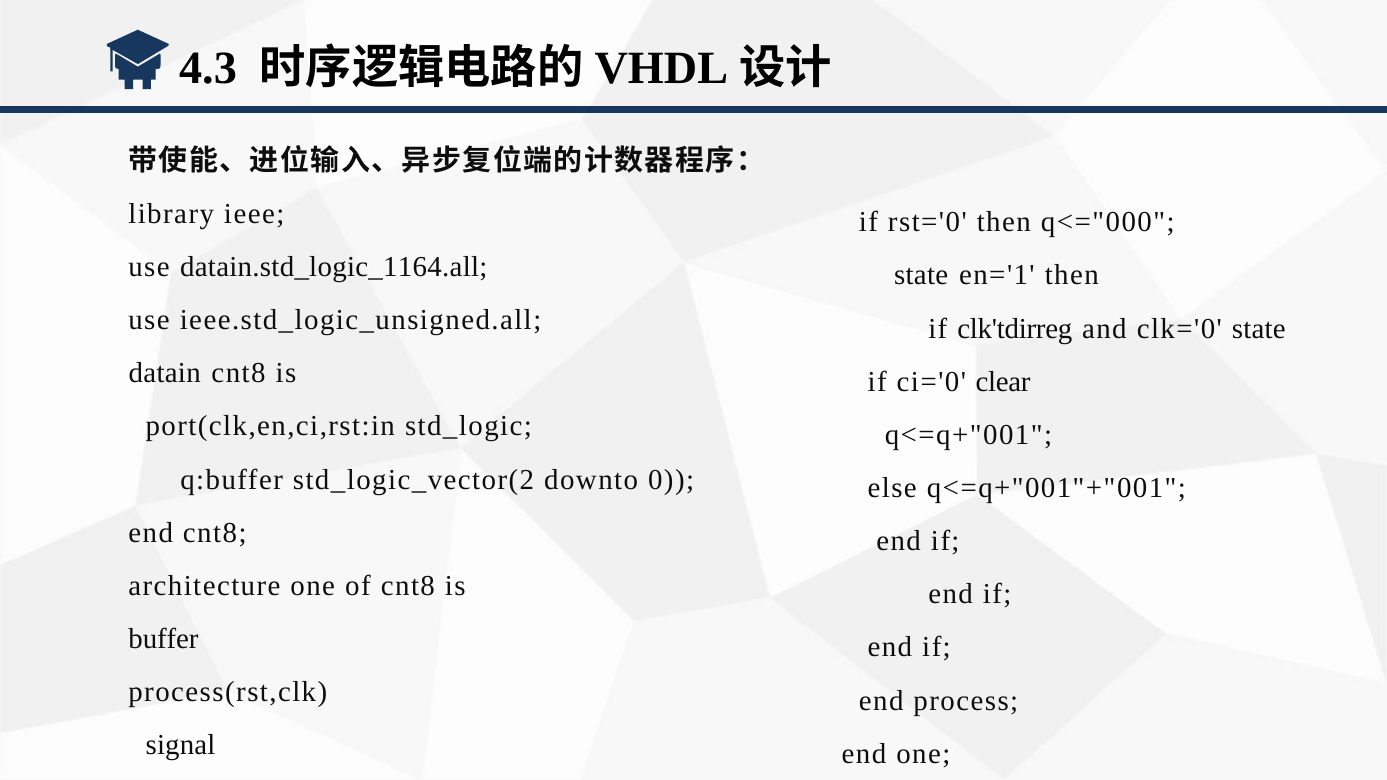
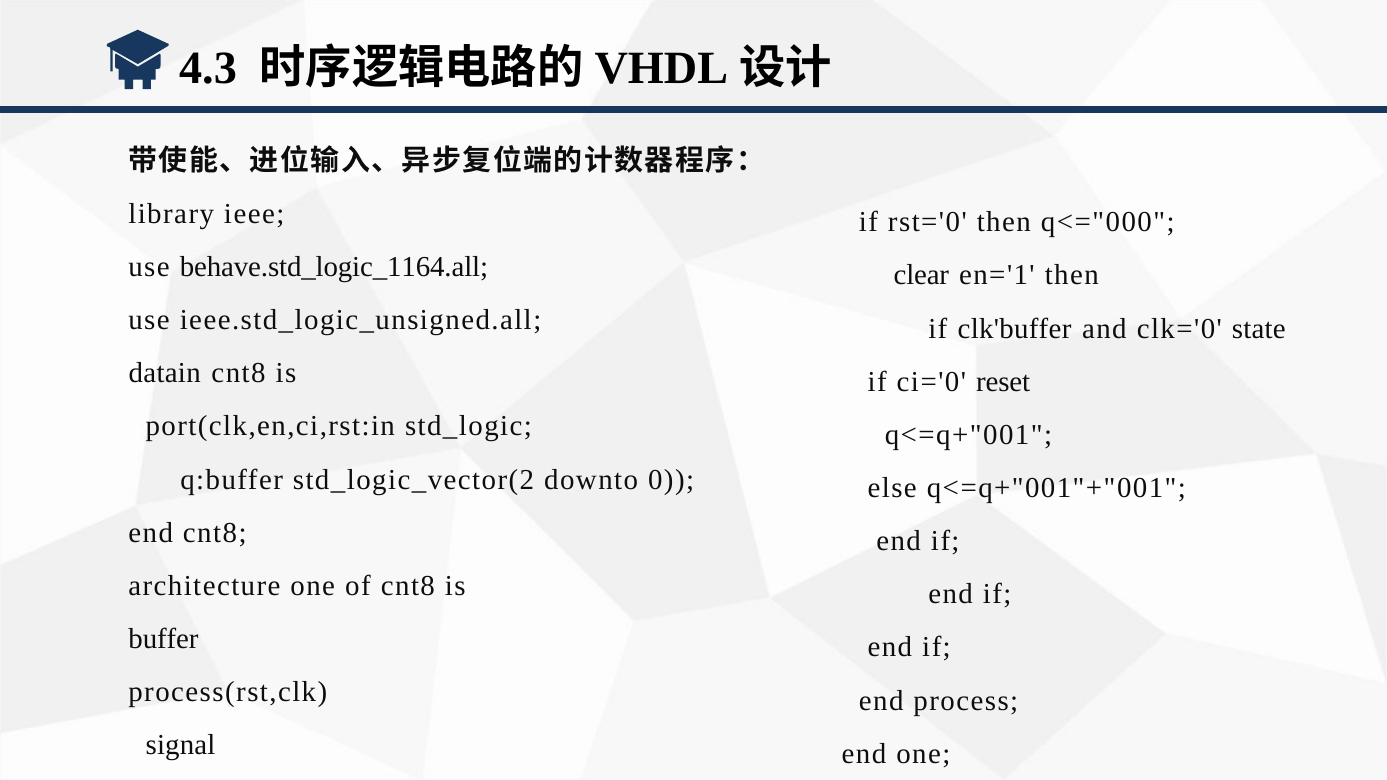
datain.std_logic_1164.all: datain.std_logic_1164.all -> behave.std_logic_1164.all (334, 267)
state: state -> clear (921, 275)
clk'tdirreg: clk'tdirreg -> clk'buffer (1015, 329)
clear: clear -> reset (1003, 382)
